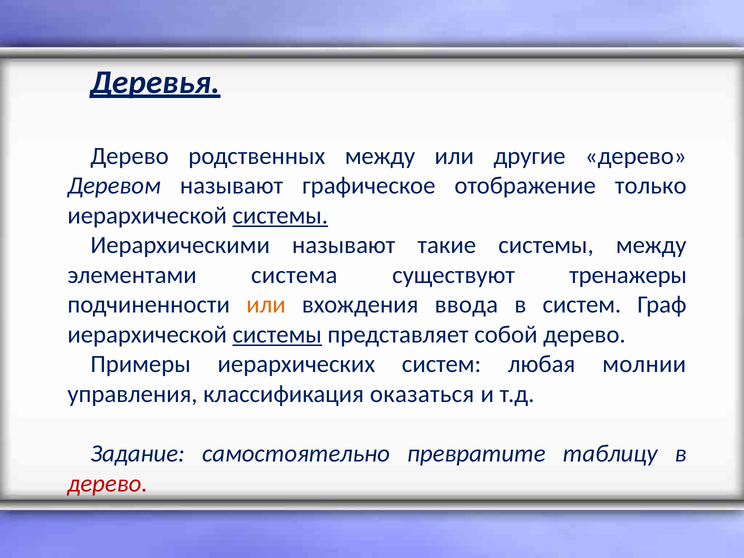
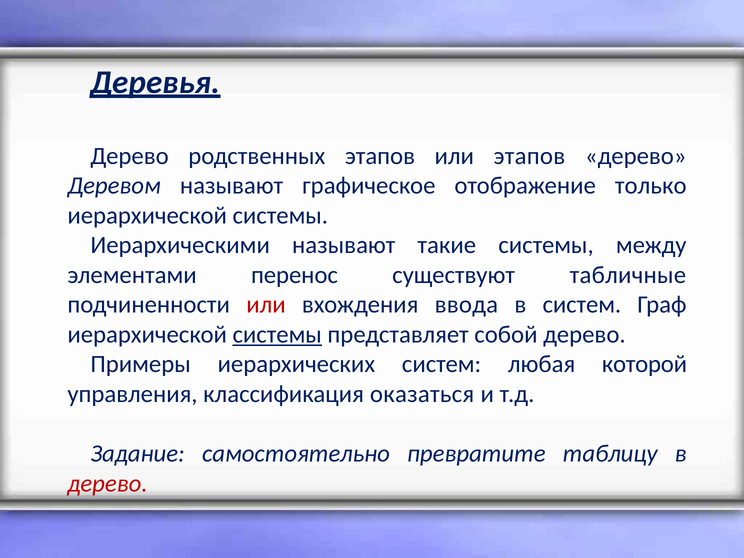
родственных между: между -> этапов (380, 156)
или другие: другие -> этапов (529, 156)
системы underline: present -> none (280, 215)
система: система -> перенос (294, 275)
тренажеры: тренажеры -> табличные (628, 275)
или colour: orange -> red (266, 305)
молнии: молнии -> которой (644, 364)
